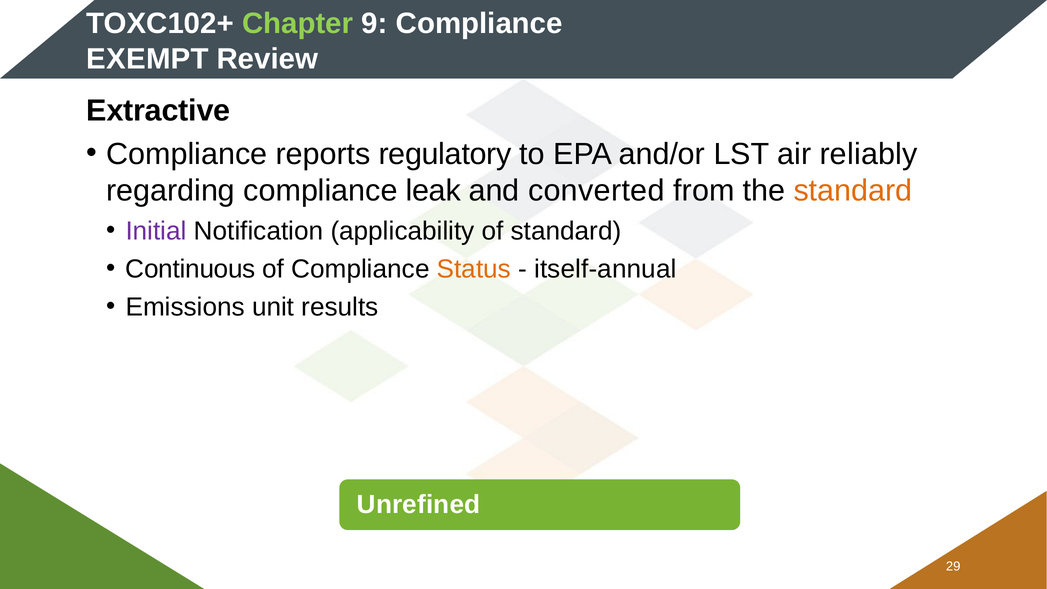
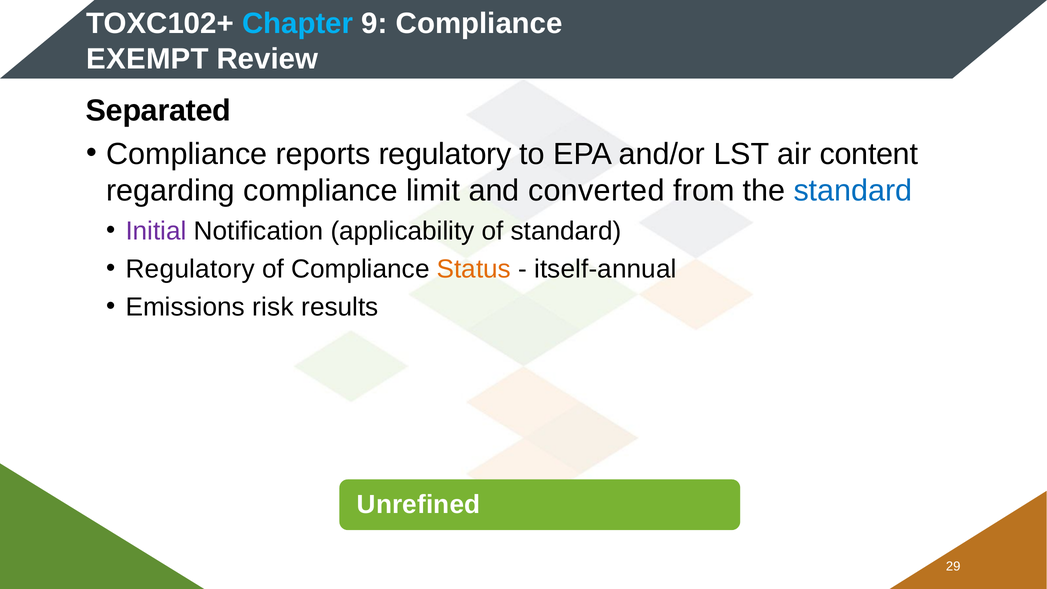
Chapter colour: light green -> light blue (298, 24)
Extractive: Extractive -> Separated (158, 111)
reliably: reliably -> content (869, 154)
leak: leak -> limit (433, 191)
standard colour: orange -> blue (853, 191)
Continuous: Continuous -> Regulatory (190, 269)
unit: unit -> risk (273, 307)
